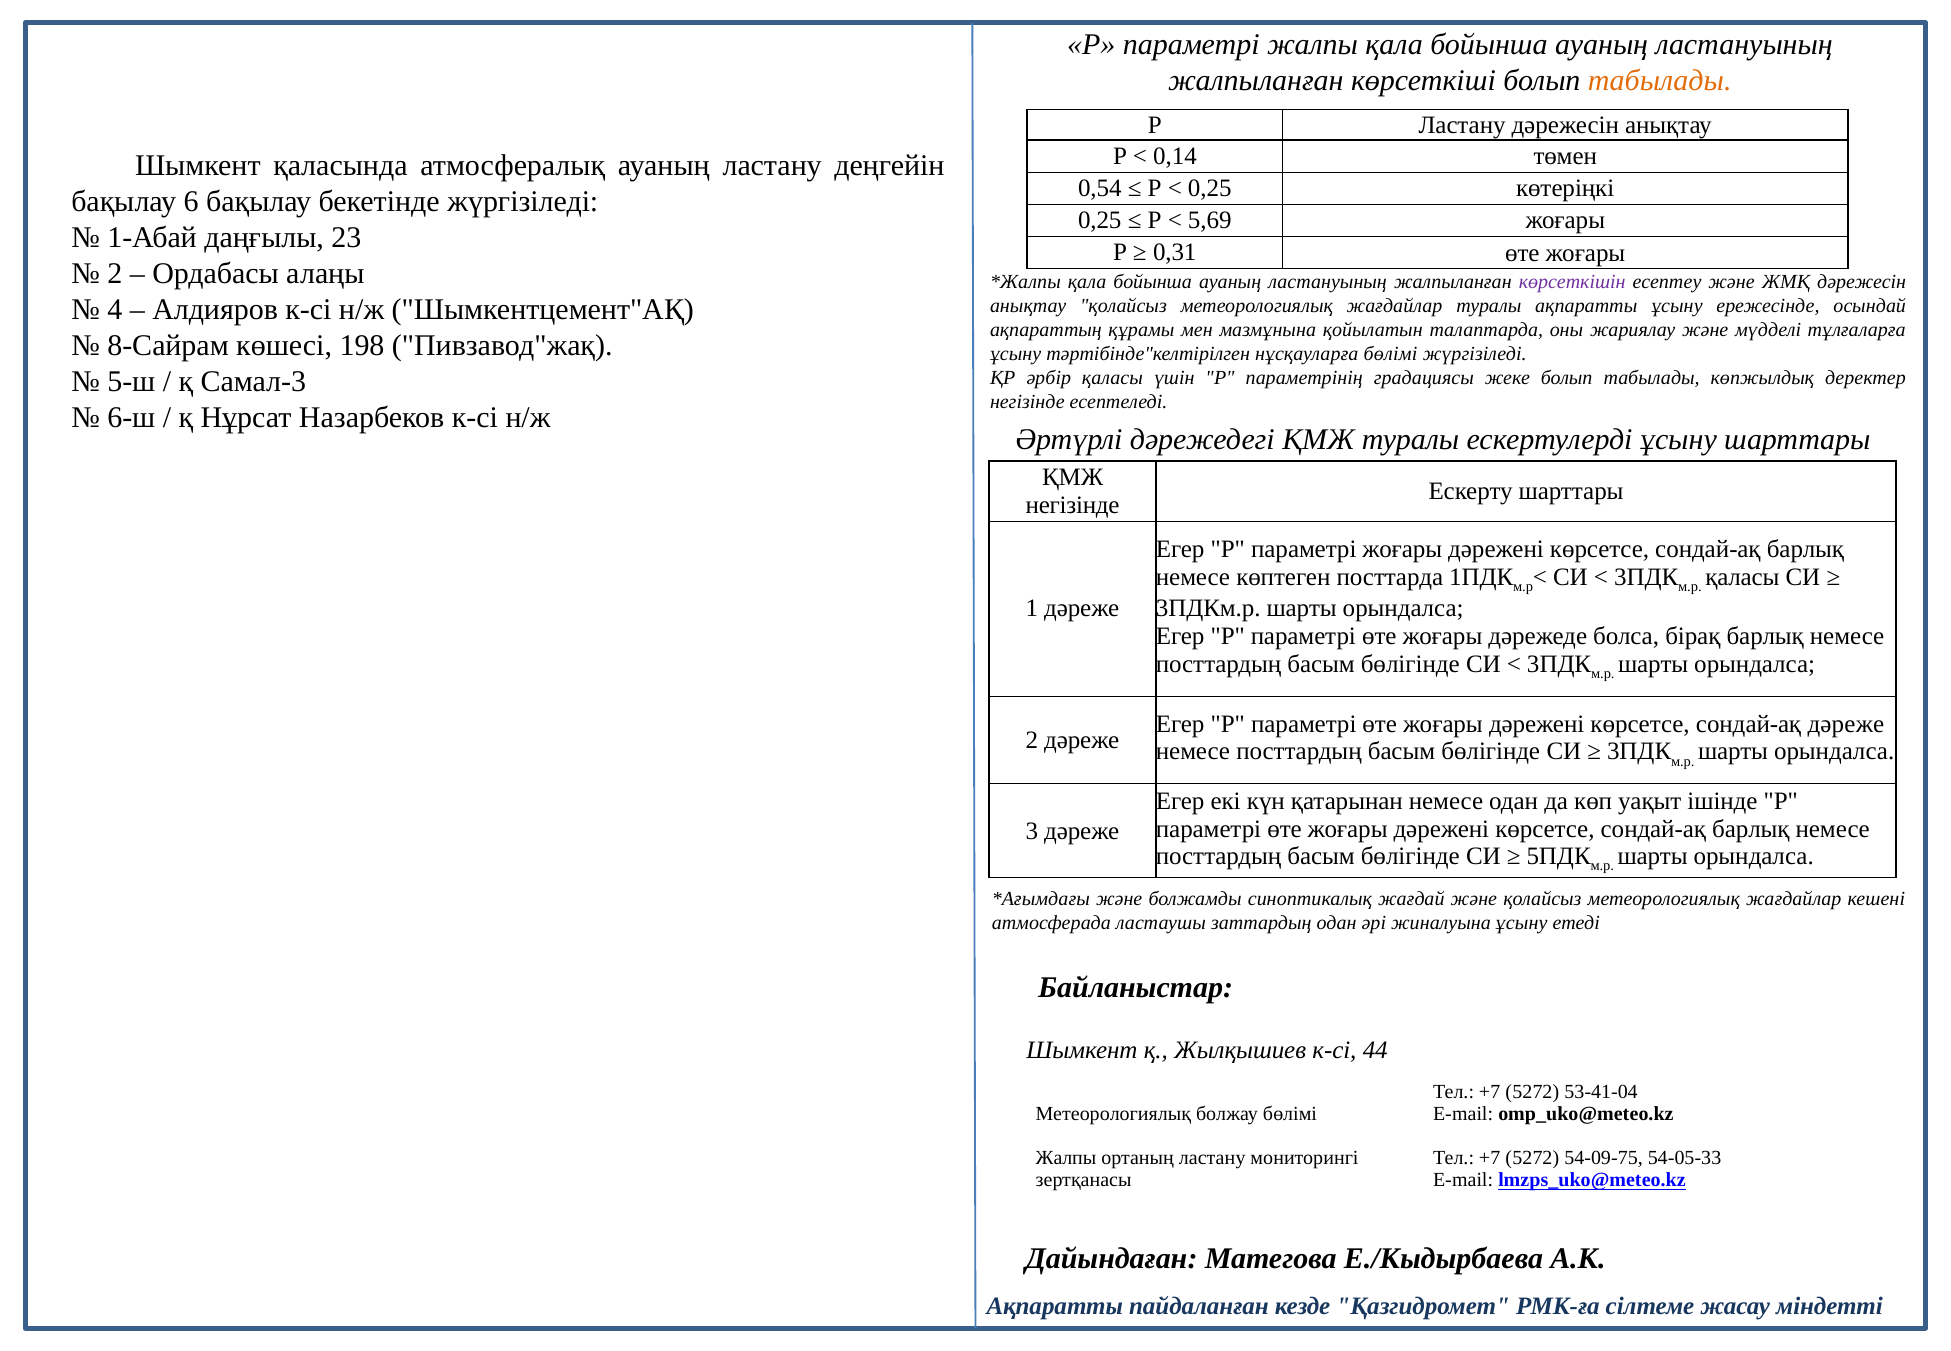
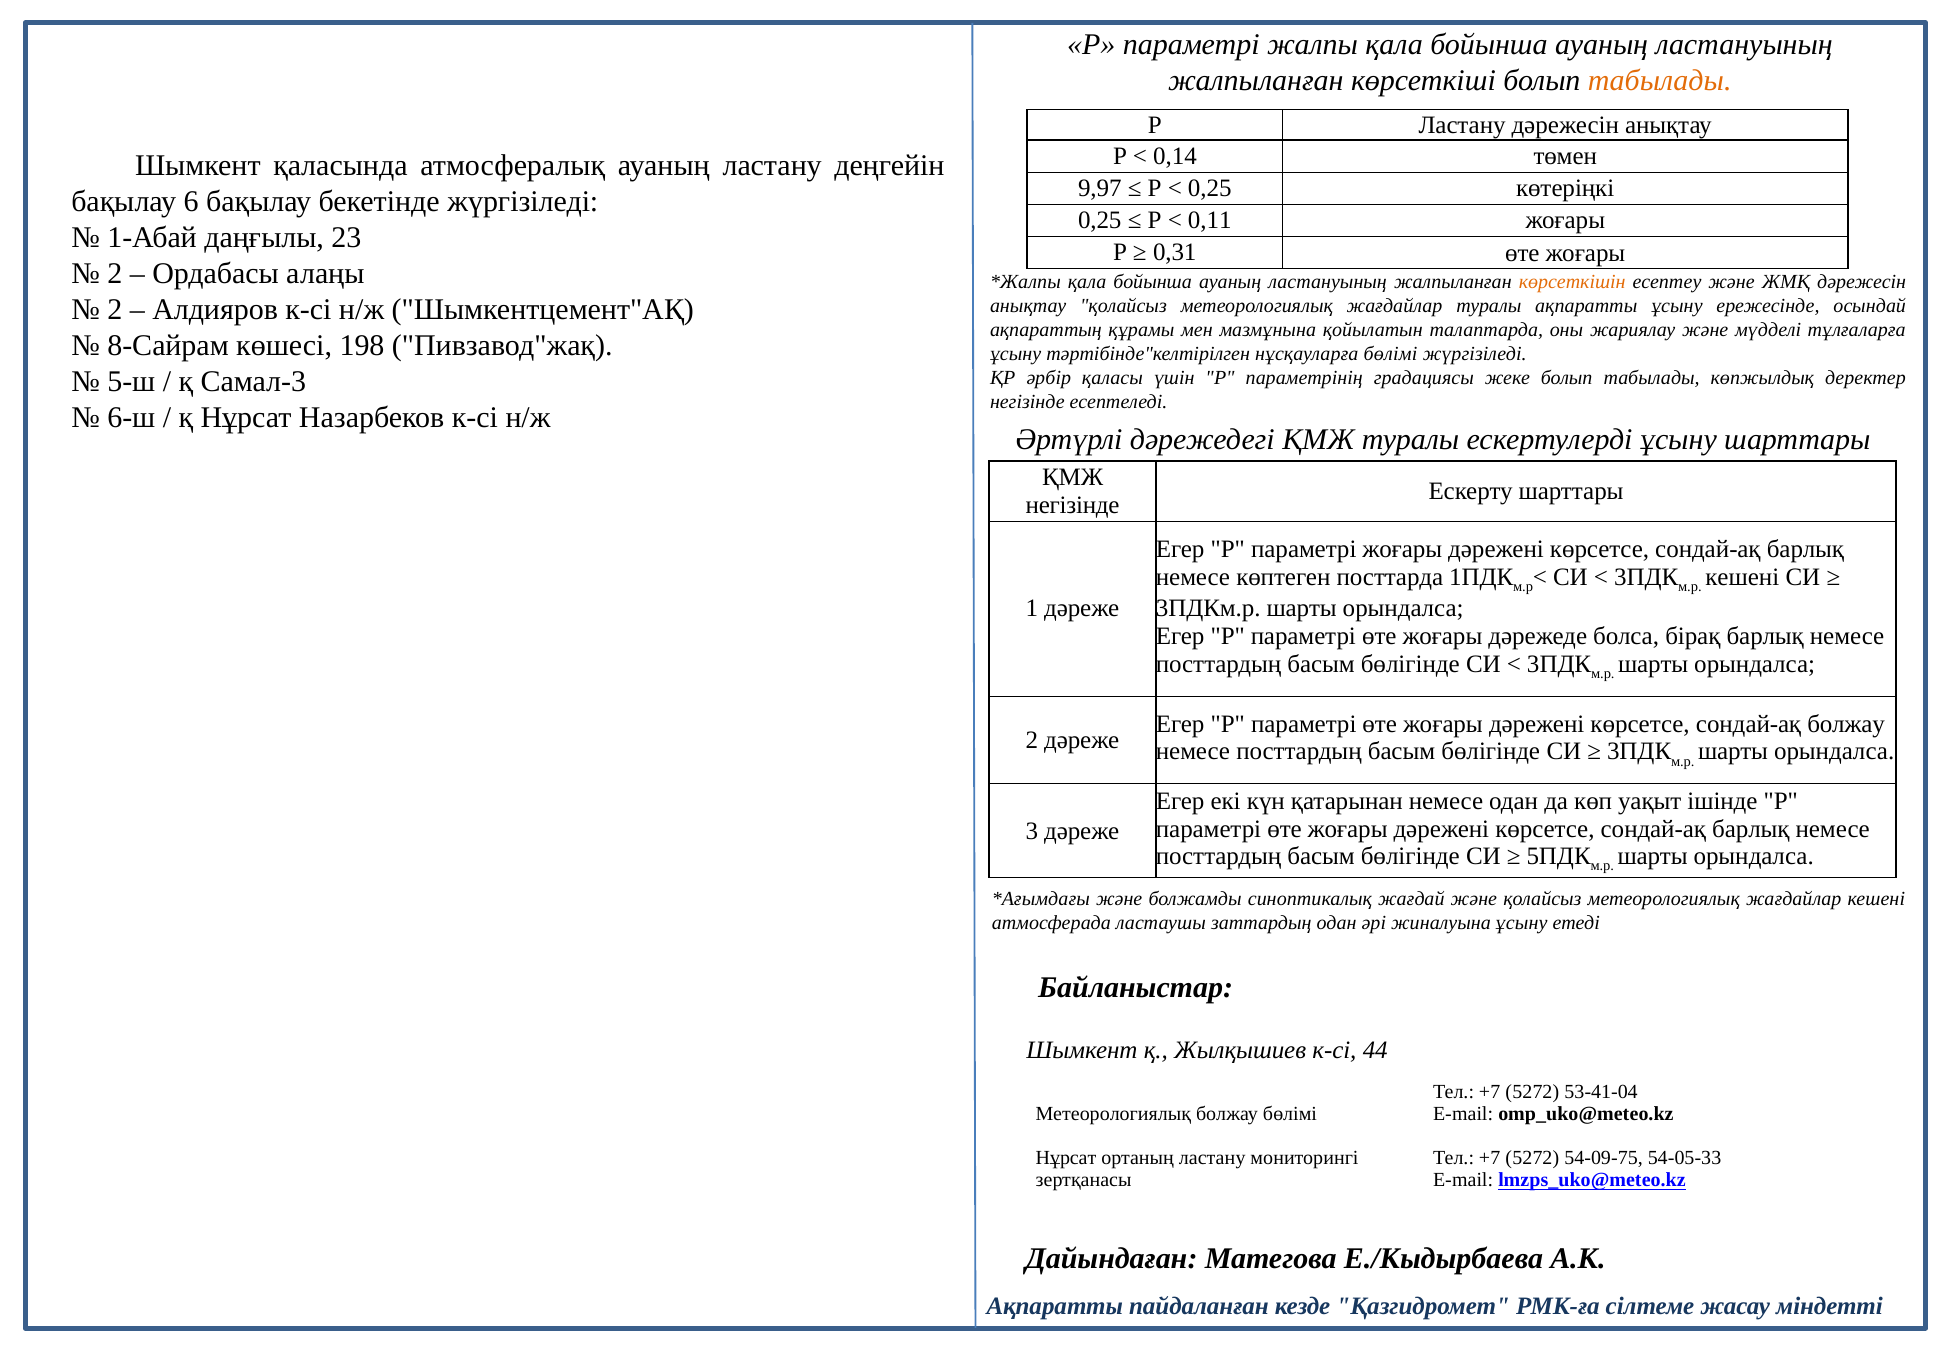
0,54: 0,54 -> 9,97 (1100, 188)
5,69: 5,69 -> 0,11 (1210, 220)
көрсеткішін colour: purple -> orange (1572, 282)
4: 4 -> 2 (115, 309)
қаласы: қаласы -> кешені (1742, 577)
сондай-ақ дәреже: дәреже -> болжау (1846, 724)
Жалпы: Жалпы -> Нұрсат (1066, 1158)
